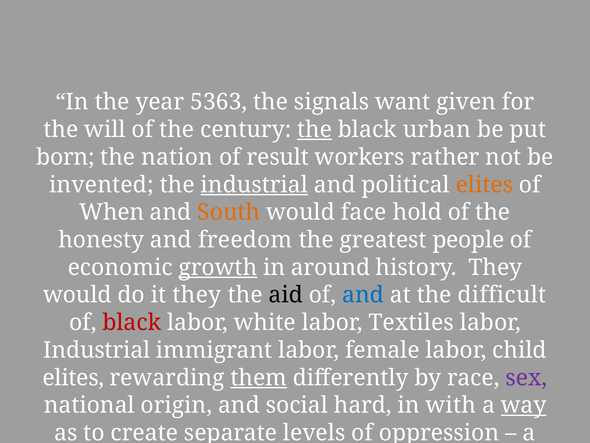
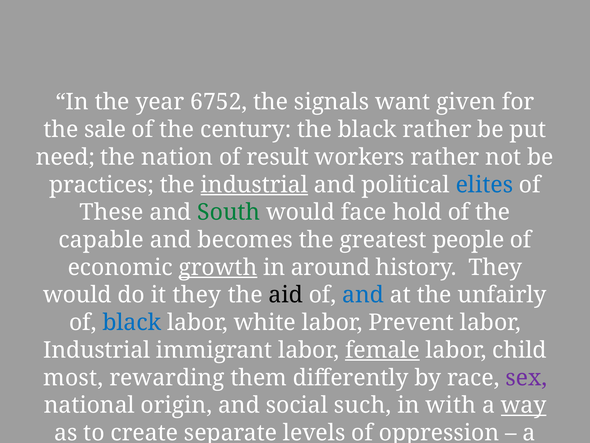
5363: 5363 -> 6752 (219, 102)
will: will -> sale (105, 129)
the underline: present -> none (315, 129)
black urban: urban -> rather (437, 129)
born: born -> need (65, 157)
invented: invented -> practices (102, 185)
elites colour: orange -> blue (484, 185)
When: When -> These (112, 212)
South colour: orange -> green (229, 212)
honesty: honesty -> capable (101, 240)
freedom: freedom -> becomes (245, 240)
difficult: difficult -> unfairly (502, 295)
black colour: red -> blue (132, 322)
Textiles: Textiles -> Prevent (411, 322)
female underline: none -> present (382, 350)
elites: elites -> most (73, 377)
them underline: present -> none (259, 377)
hard: hard -> such (363, 405)
